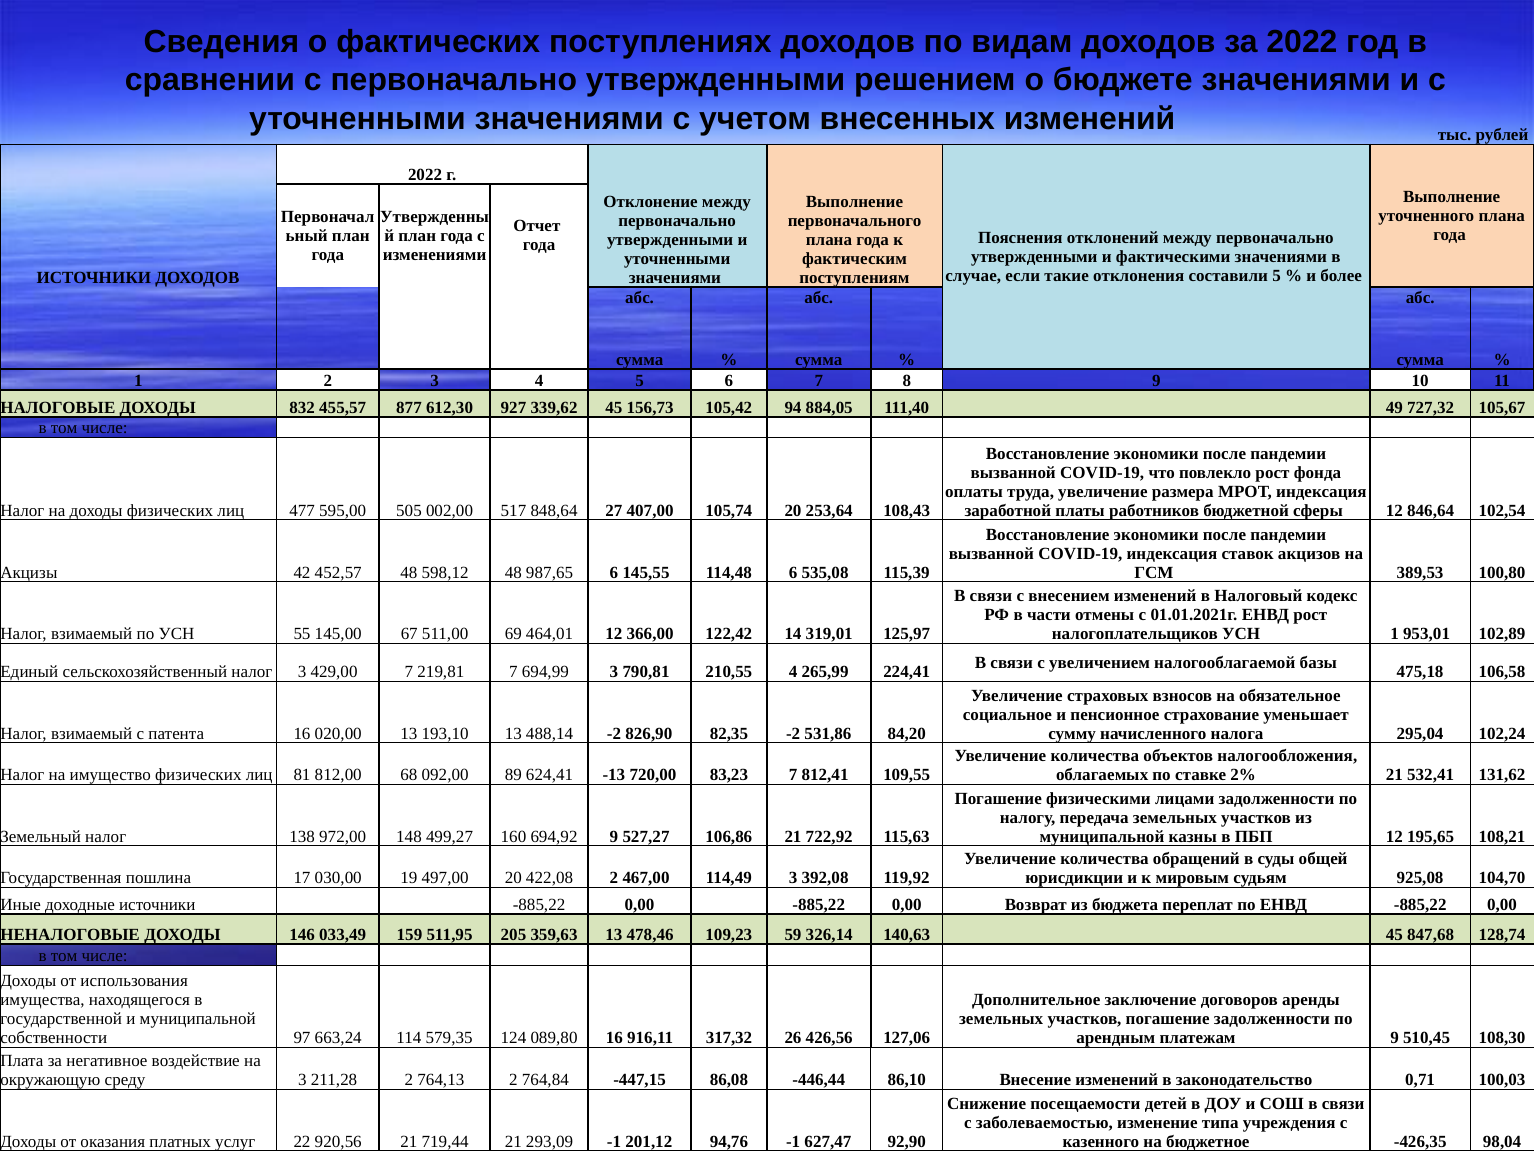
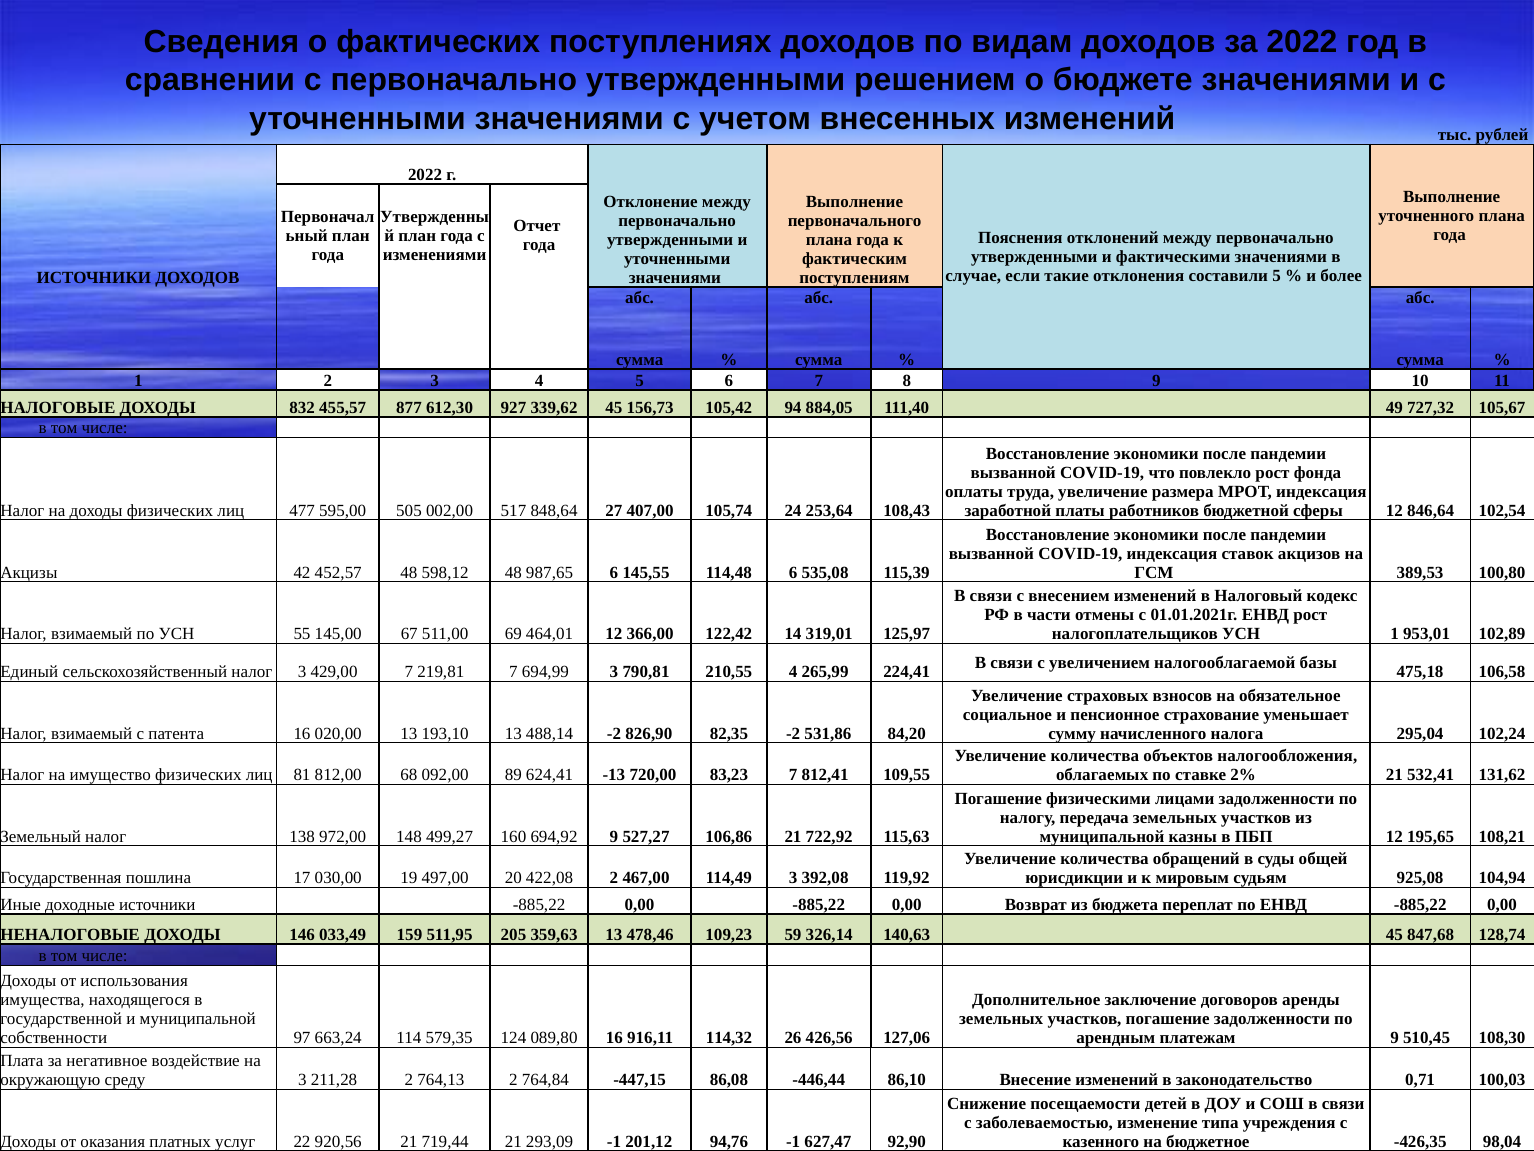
105,74 20: 20 -> 24 (793, 511)
104,70: 104,70 -> 104,94 (1502, 877)
317,32: 317,32 -> 114,32 (729, 1037)
